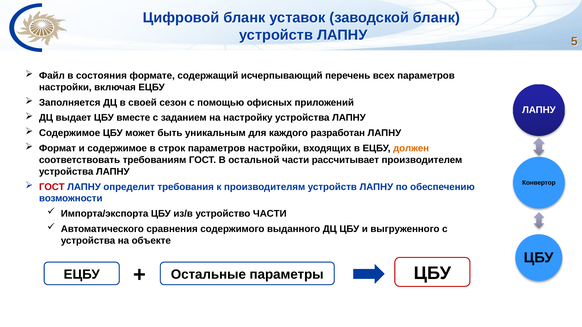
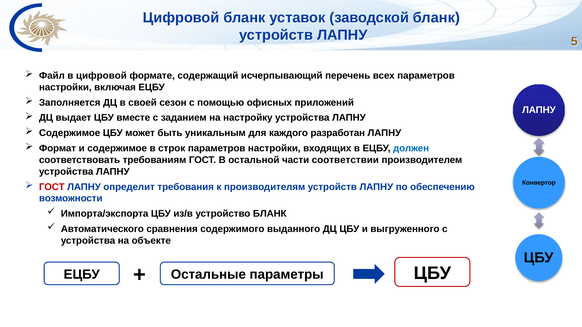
в состояния: состояния -> цифровой (101, 76)
должен colour: orange -> blue (411, 148)
рассчитывает: рассчитывает -> соответствии (345, 160)
устройство ЧАСТИ: ЧАСТИ -> БЛАНК (270, 214)
